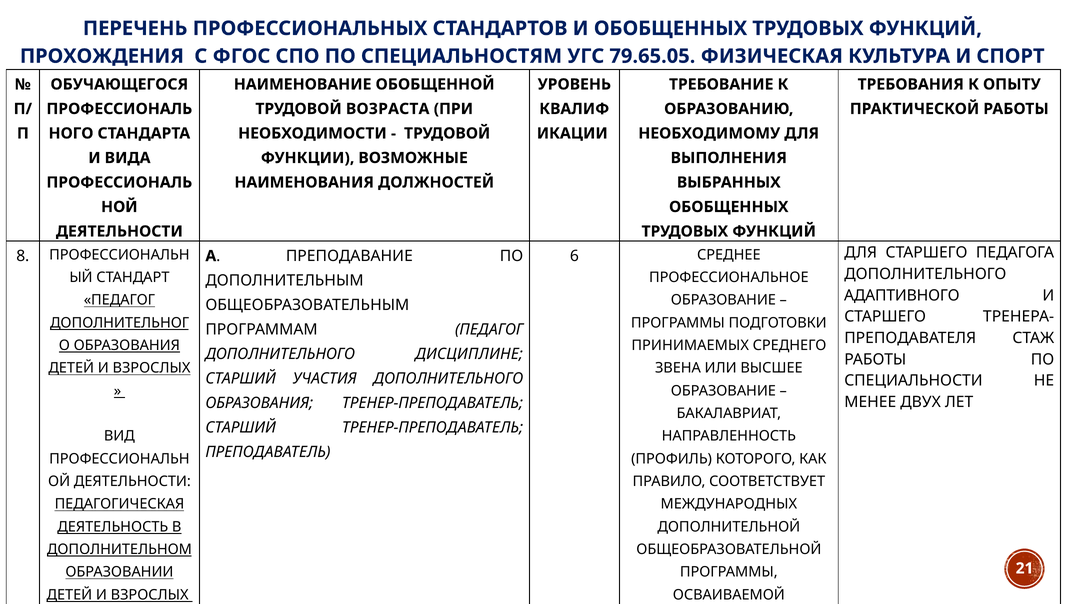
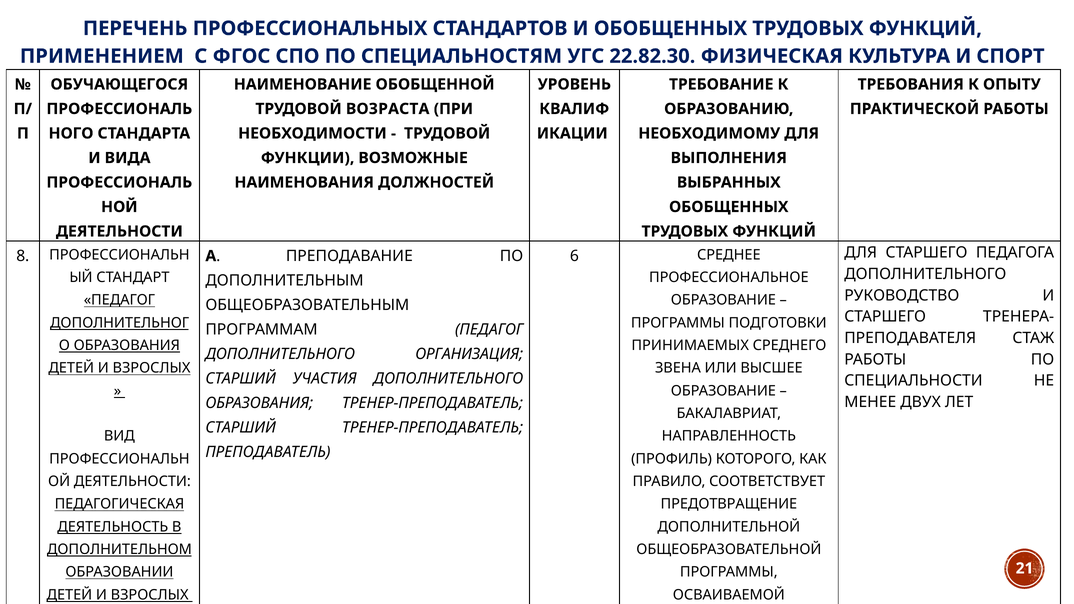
ПРОХОЖДЕНИЯ: ПРОХОЖДЕНИЯ -> ПРИМЕНЕНИЕМ (102, 56)
79.65.05: 79.65.05 -> 22.82.30 (652, 56)
АДАПТИВНОГО: АДАПТИВНОГО -> РУКОВОДСТВО (902, 296)
ДОПОЛНИТЕЛЬНОГО ДИСЦИПЛИНЕ: ДИСЦИПЛИНЕ -> ОРГАНИЗАЦИЯ (469, 354)
МЕЖДУНАРОДНЫХ: МЕЖДУНАРОДНЫХ -> ПРЕДОТВРАЩЕНИЕ (729, 504)
